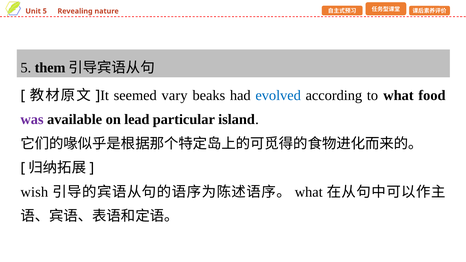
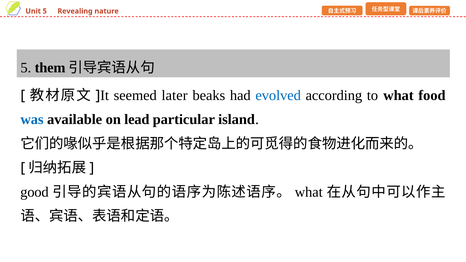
vary: vary -> later (175, 95)
was colour: purple -> blue (32, 120)
wish: wish -> good (34, 192)
